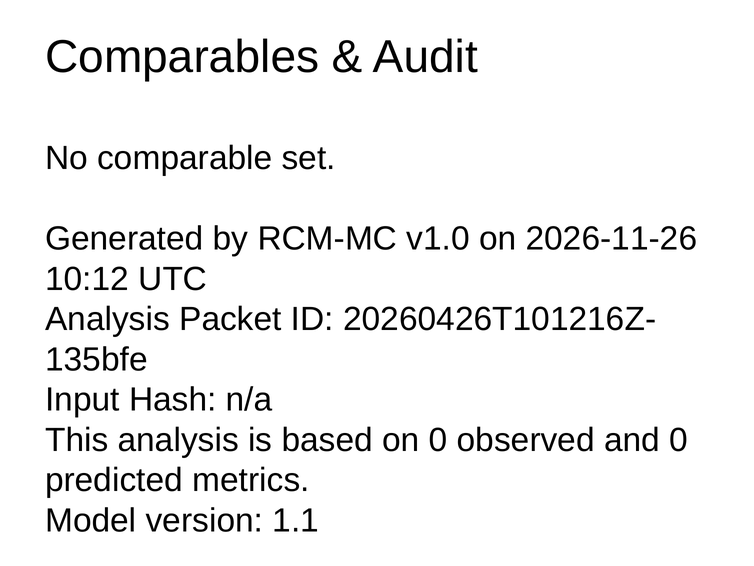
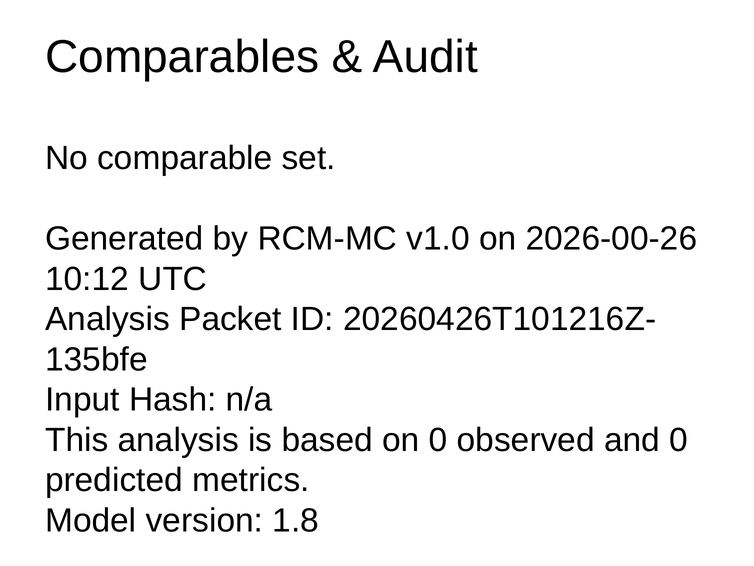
2026-11-26: 2026-11-26 -> 2026-00-26 (611, 239)
1.1: 1.1 -> 1.8 (296, 520)
